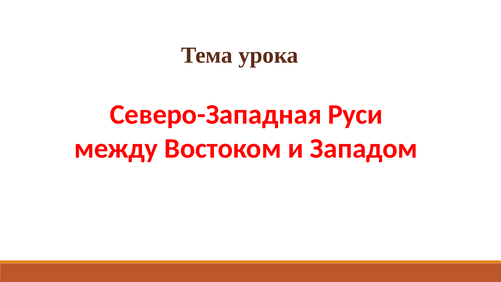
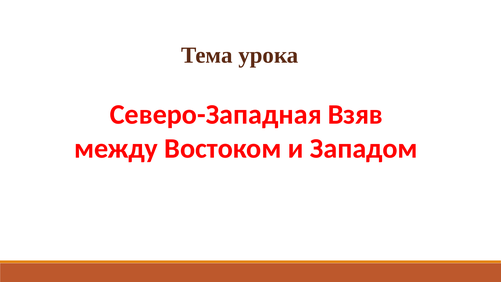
Руси: Руси -> Взяв (355, 115)
